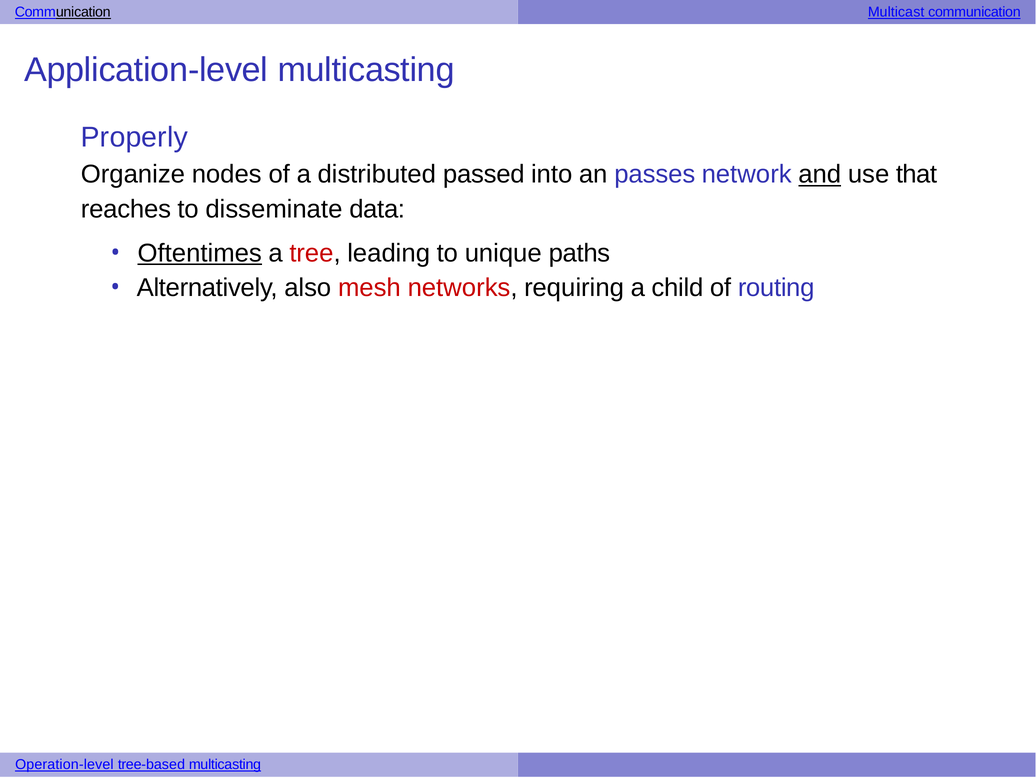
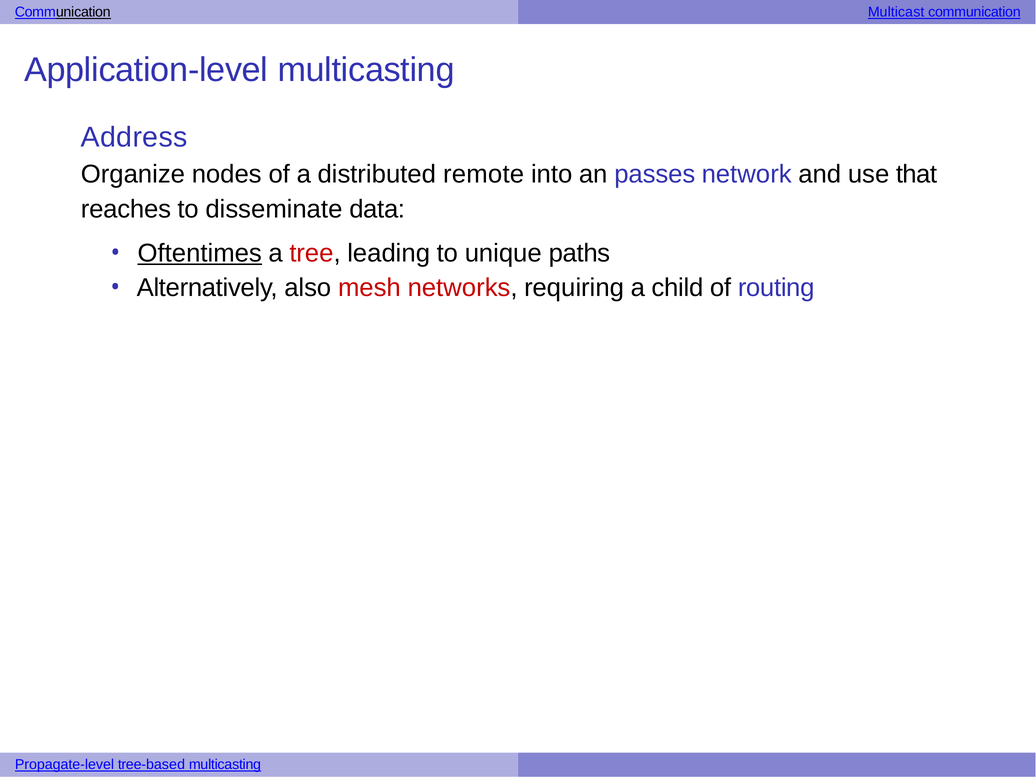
Properly: Properly -> Address (134, 137)
passed: passed -> remote (484, 174)
and underline: present -> none (820, 174)
Operation-level: Operation-level -> Propagate-level (64, 764)
